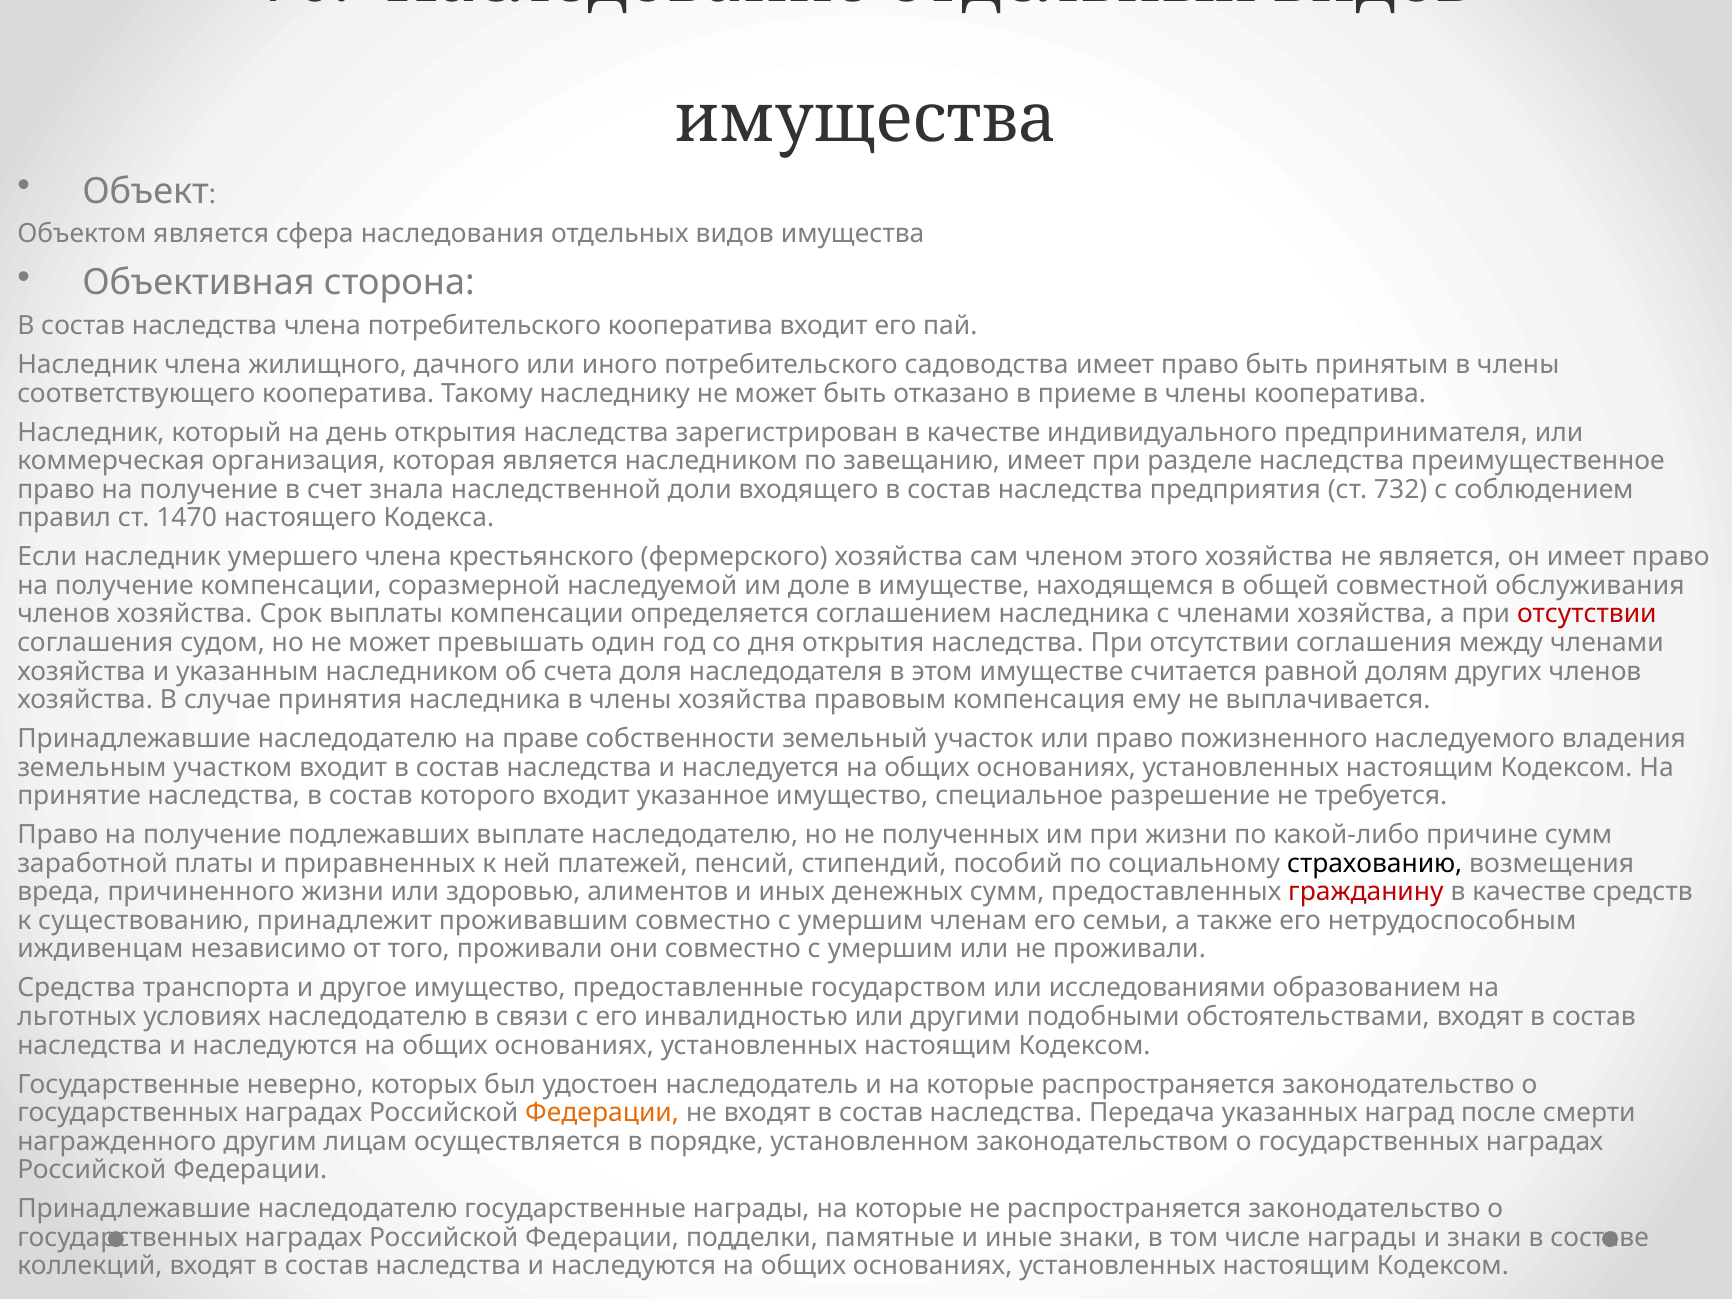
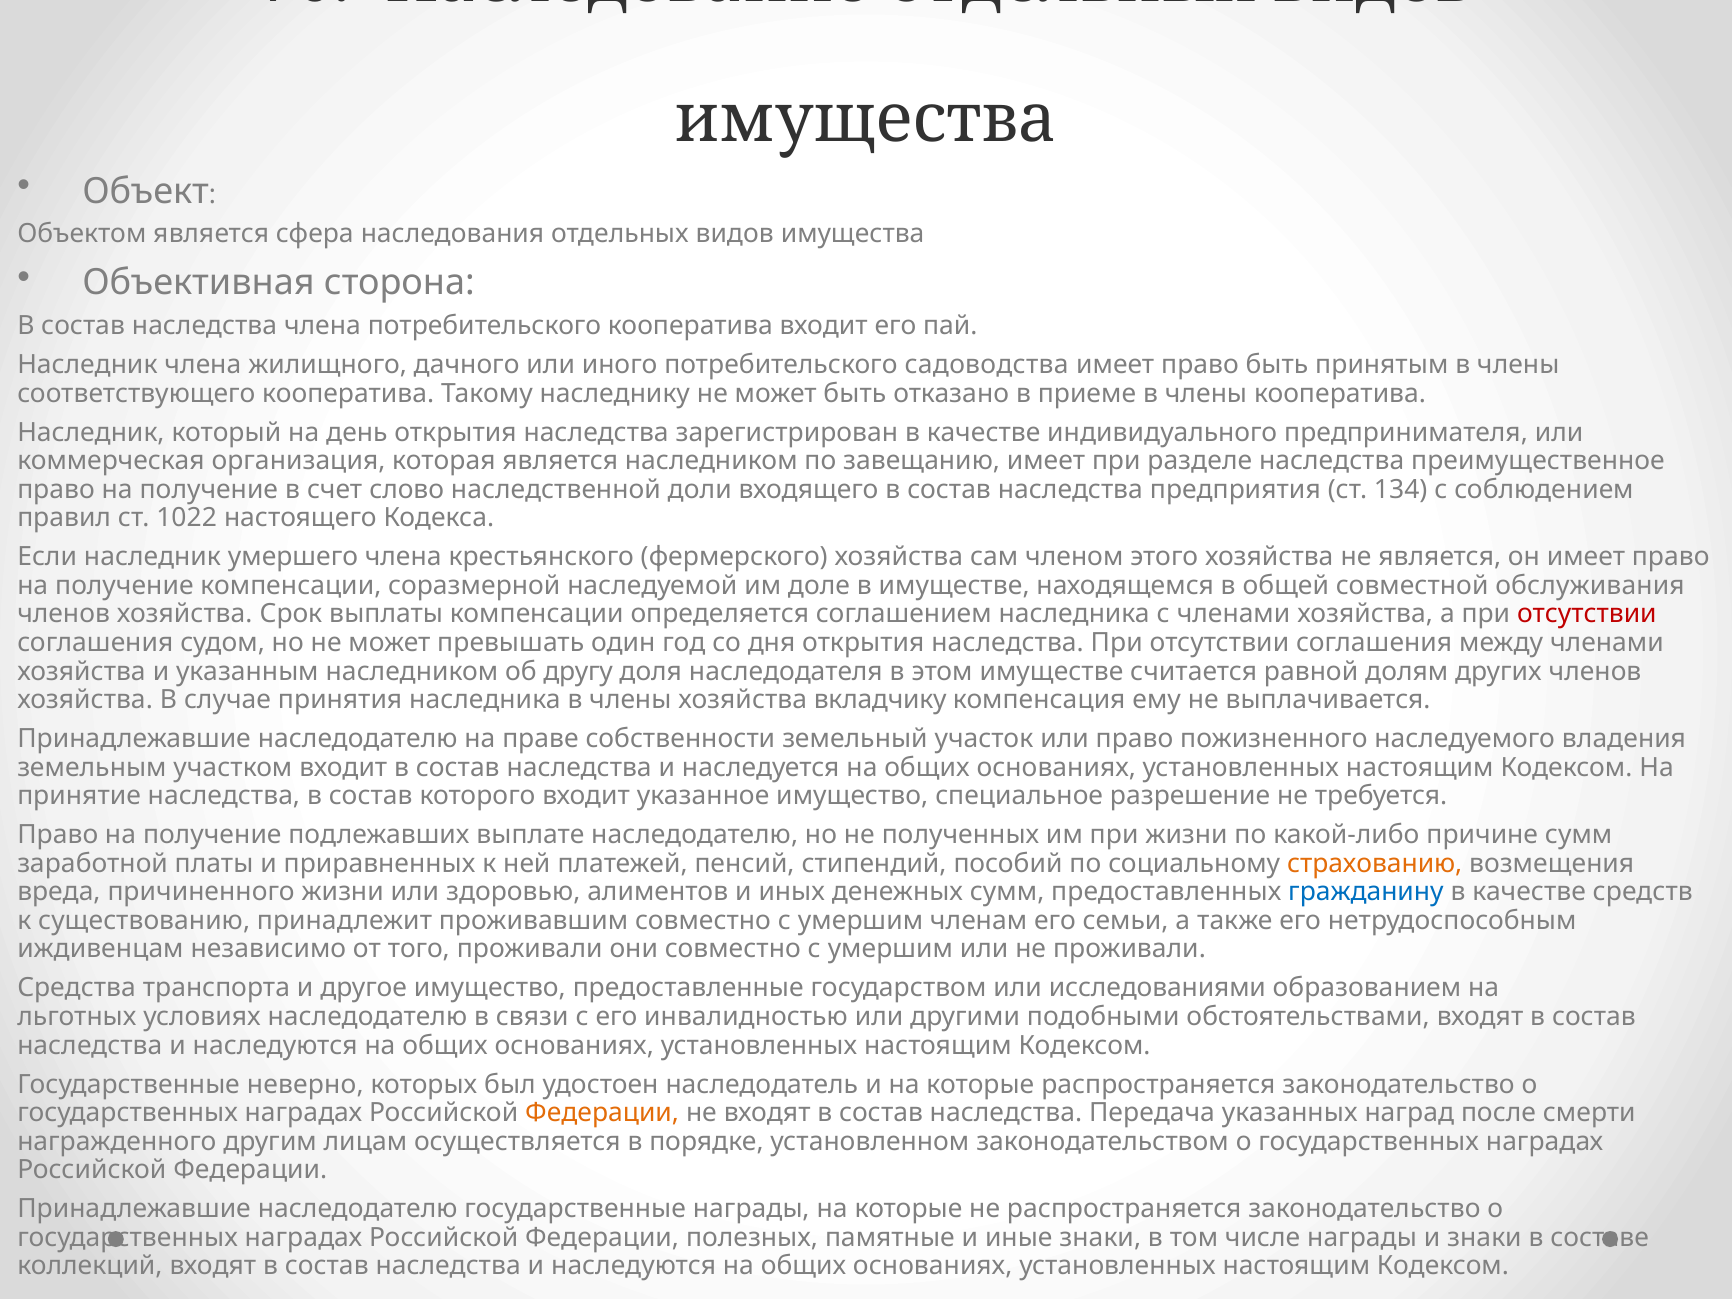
знала: знала -> слово (407, 490)
732: 732 -> 134 (1401, 490)
1470: 1470 -> 1022 (187, 518)
счета: счета -> другу (578, 671)
правовым: правовым -> вкладчику (880, 700)
страхованию colour: black -> orange (1375, 864)
гражданину colour: red -> blue (1366, 892)
подделки: подделки -> полезных (752, 1237)
